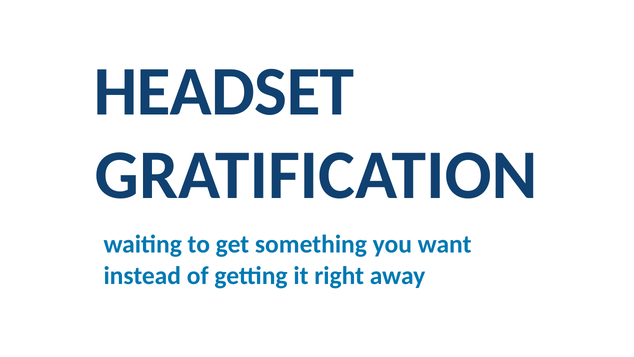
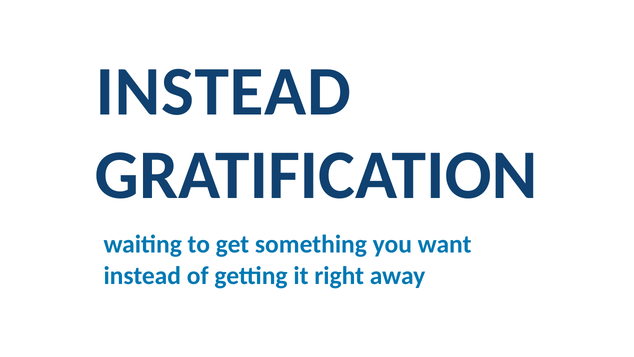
HEADSET: HEADSET -> INSTEAD (223, 92)
